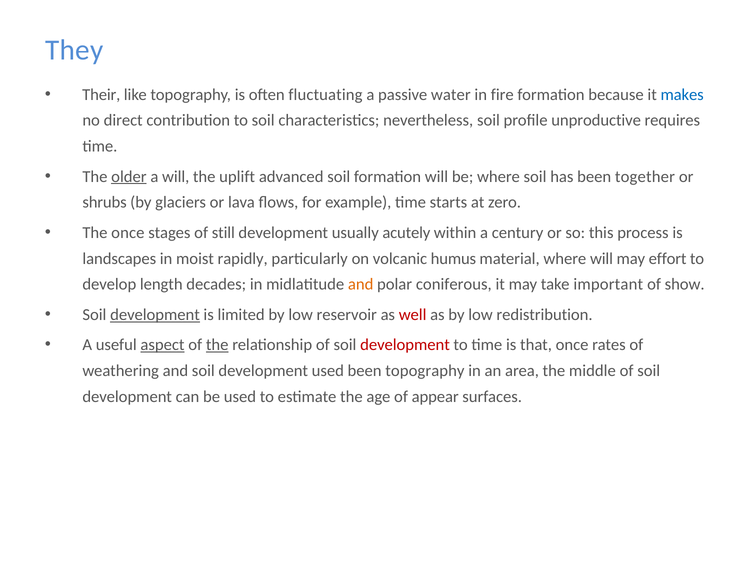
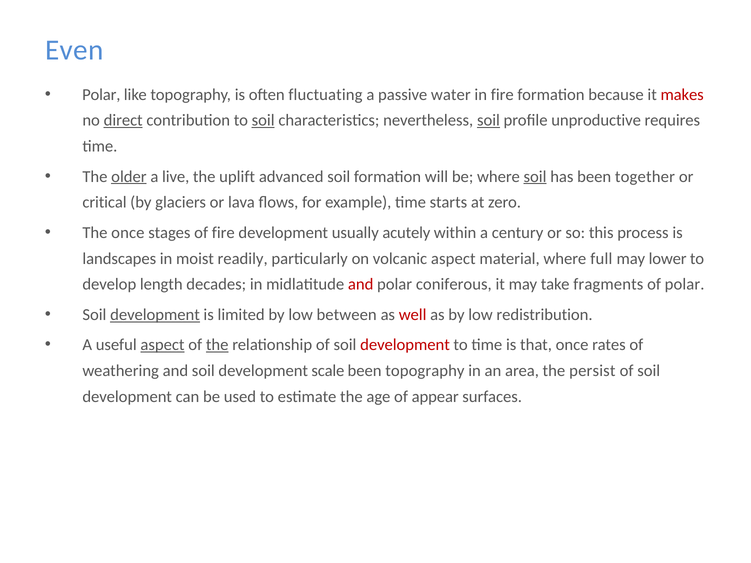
They: They -> Even (74, 50)
Their: Their -> Polar (101, 95)
makes colour: blue -> red (682, 95)
direct underline: none -> present (123, 121)
soil underline: none -> present (263, 121)
soil underline: none -> present (488, 121)
a will: will -> live (176, 177)
soil underline: none -> present (535, 177)
shrubs: shrubs -> critical (105, 203)
of still: still -> fire (223, 233)
rapidly: rapidly -> readily (243, 259)
volcanic humus: humus -> aspect (453, 259)
where will: will -> full (601, 259)
effort: effort -> lower (668, 259)
and colour: orange -> red (361, 285)
important: important -> fragments (608, 285)
of show: show -> polar (685, 285)
reservoir: reservoir -> between (347, 315)
development used: used -> scale (328, 371)
middle: middle -> persist (592, 371)
